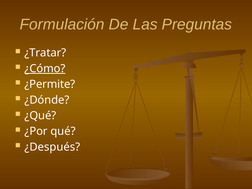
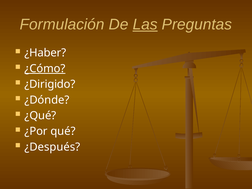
Las underline: none -> present (145, 24)
¿Tratar: ¿Tratar -> ¿Haber (45, 53)
¿Permite: ¿Permite -> ¿Dirigido (50, 84)
